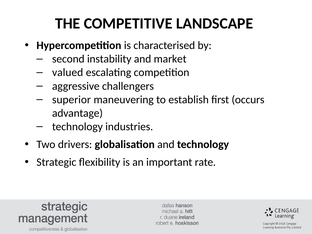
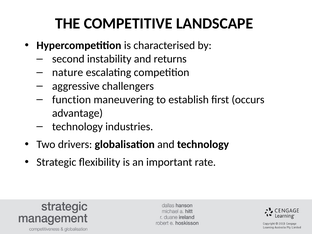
market: market -> returns (170, 59)
valued: valued -> nature (68, 73)
superior: superior -> function (72, 100)
